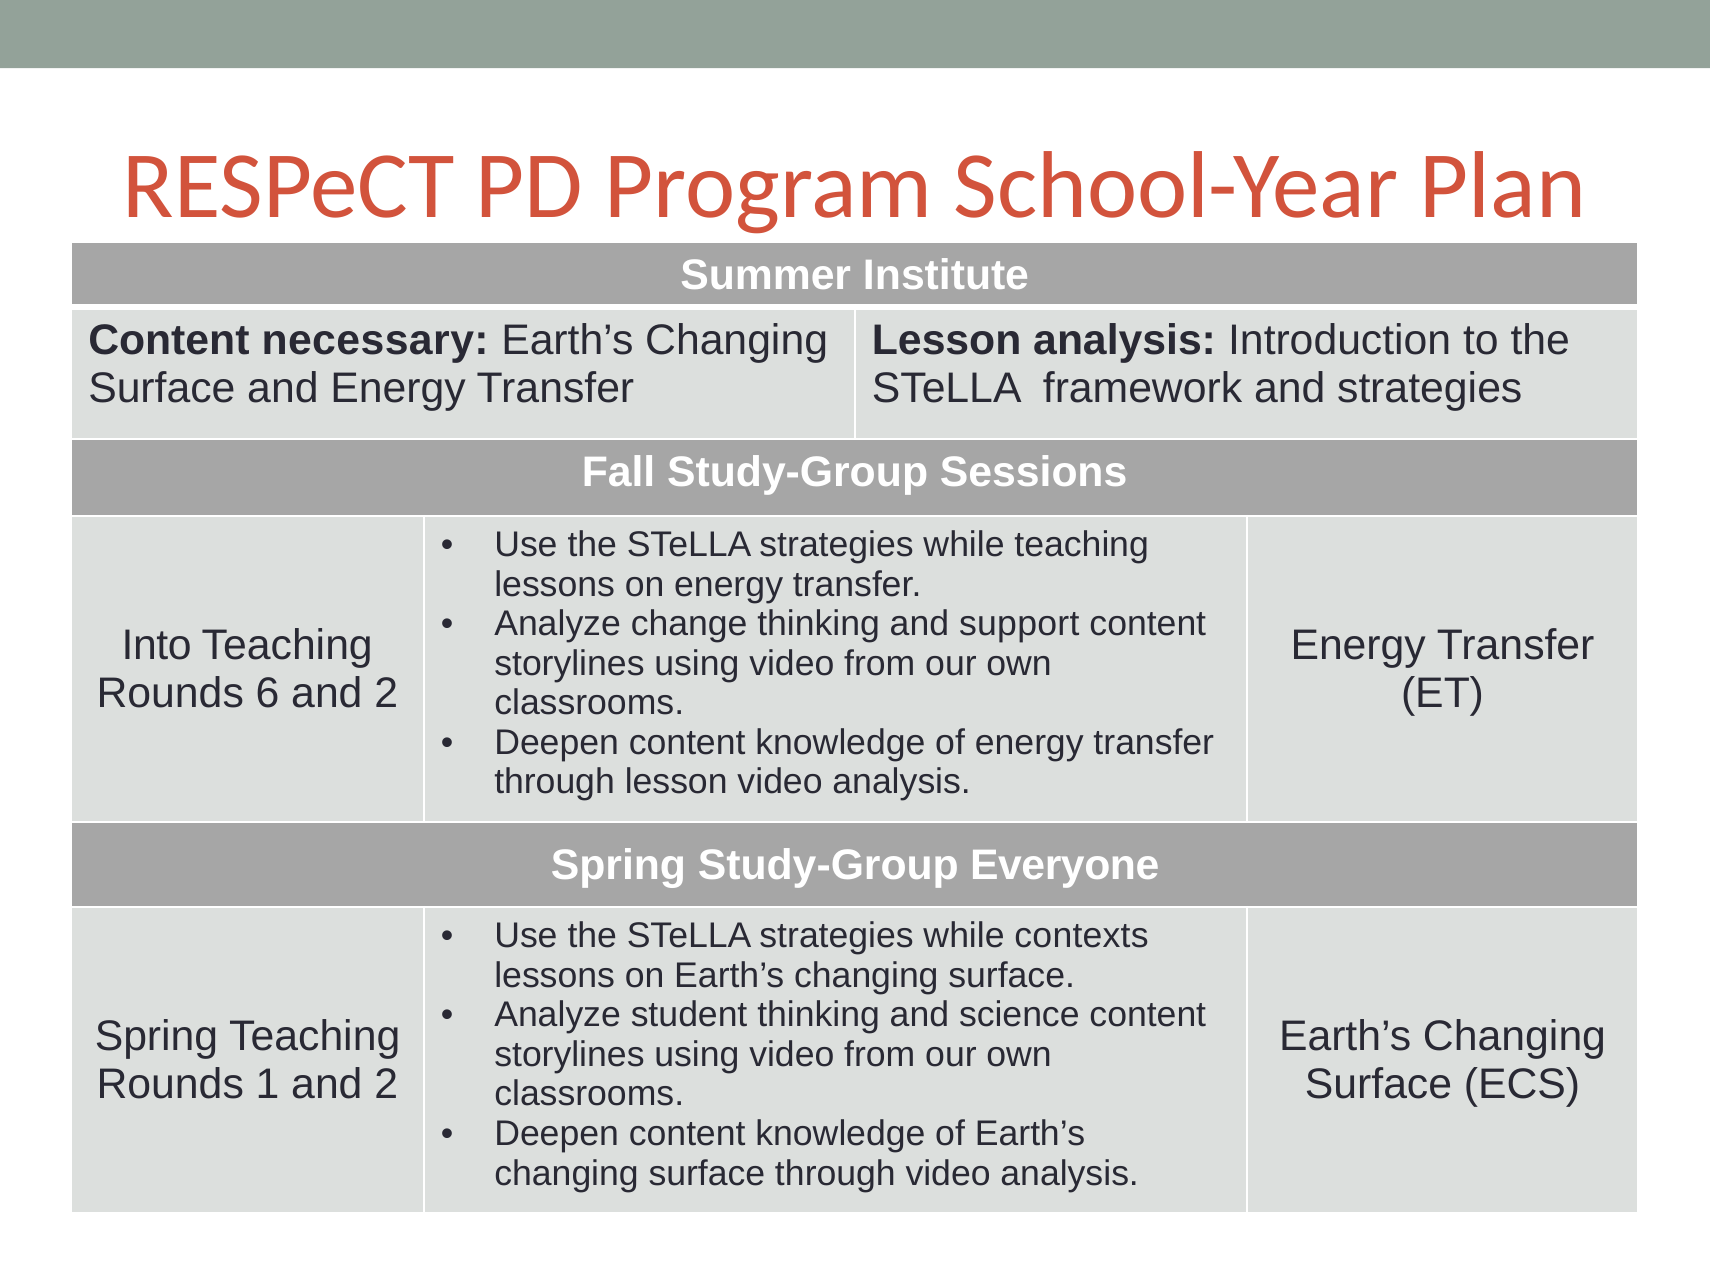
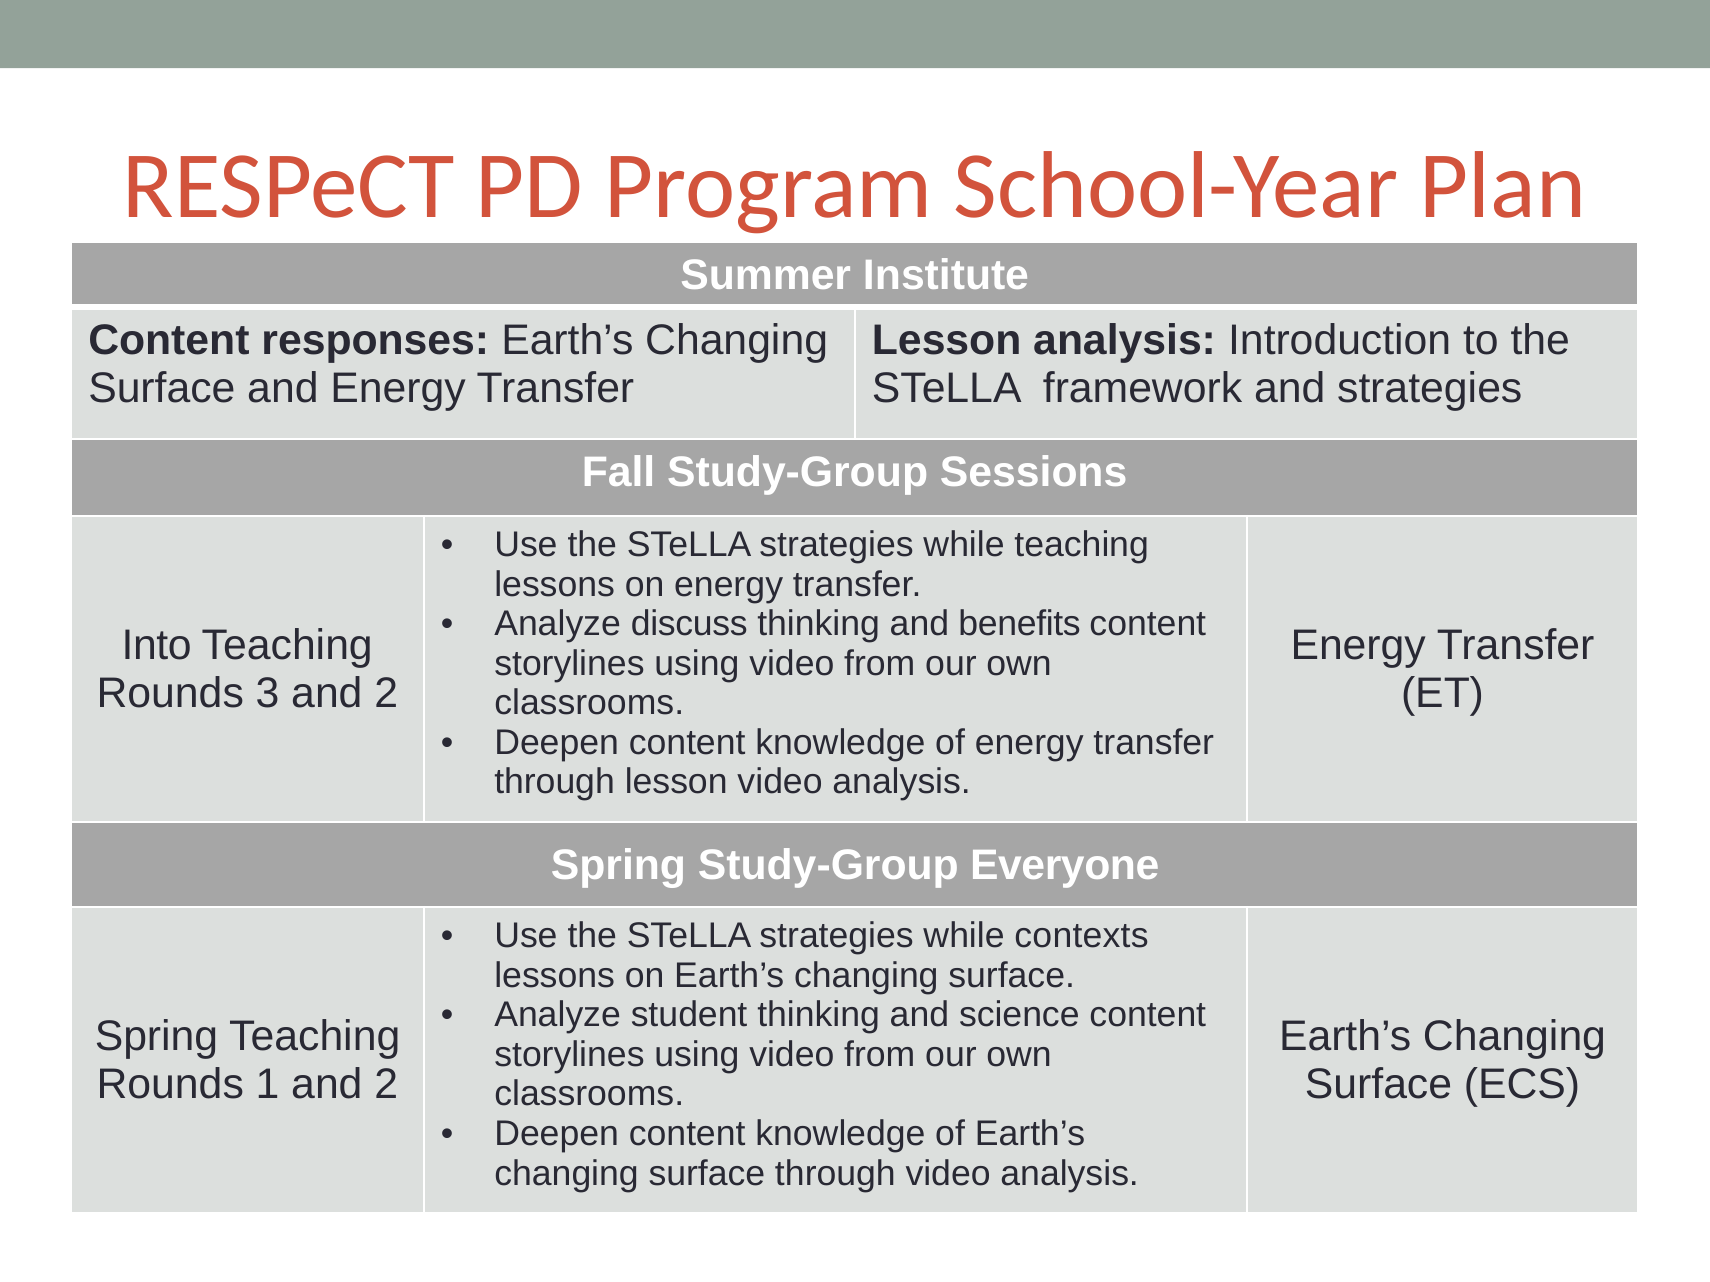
necessary: necessary -> responses (375, 340)
change: change -> discuss (689, 624)
support: support -> benefits (1020, 624)
6: 6 -> 3 (267, 694)
